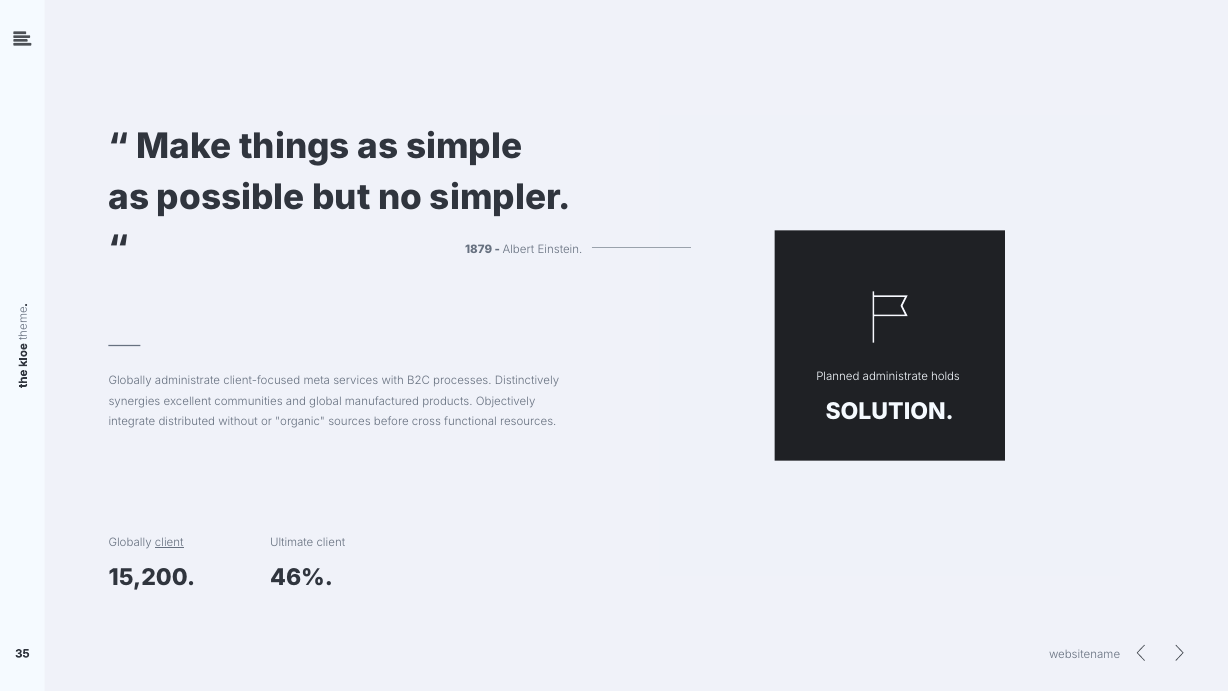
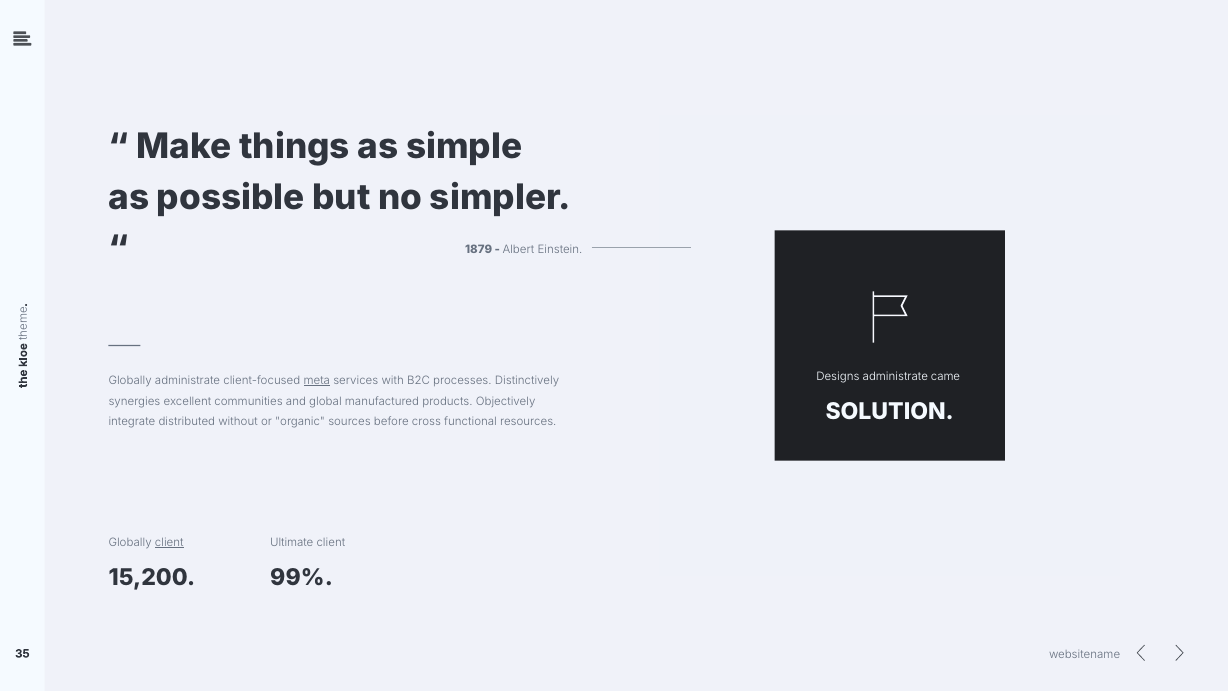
Planned: Planned -> Designs (838, 376)
holds: holds -> came (946, 376)
meta underline: none -> present (317, 380)
46%: 46% -> 99% (302, 578)
